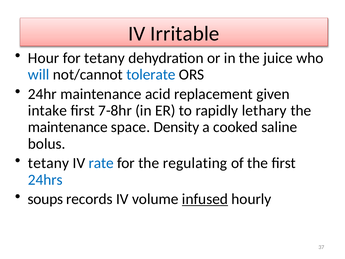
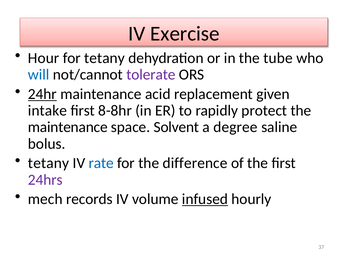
Irritable: Irritable -> Exercise (185, 34)
juice: juice -> tube (278, 58)
tolerate colour: blue -> purple (151, 75)
24hr underline: none -> present (42, 94)
7-8hr: 7-8hr -> 8-8hr (115, 110)
lethary: lethary -> protect (264, 110)
Density: Density -> Solvent (176, 127)
cooked: cooked -> degree (235, 127)
regulating: regulating -> difference (195, 163)
24hrs colour: blue -> purple (45, 180)
soups: soups -> mech (45, 199)
